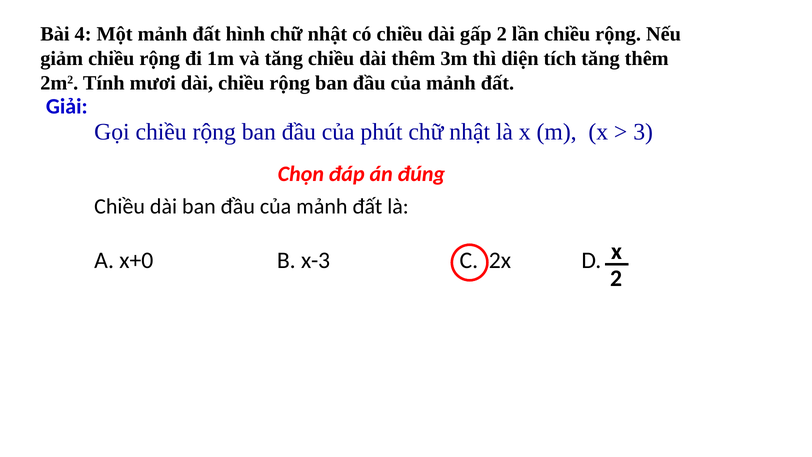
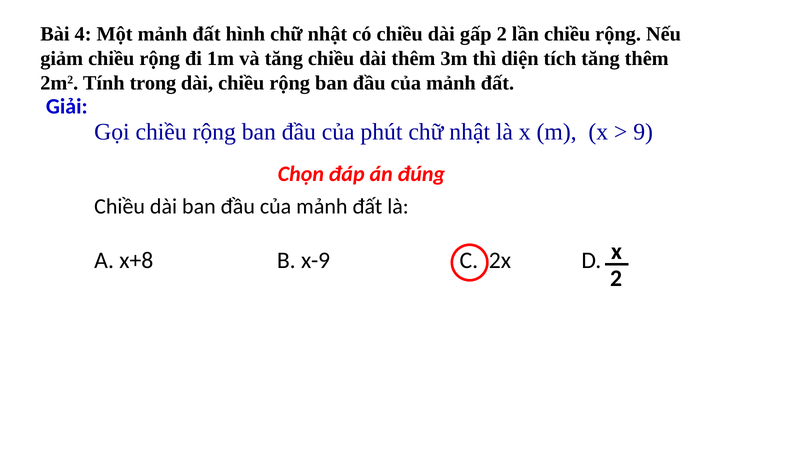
mươi: mươi -> trong (153, 83)
3: 3 -> 9 (643, 132)
x+0: x+0 -> x+8 (136, 260)
x-3: x-3 -> x-9 (316, 260)
